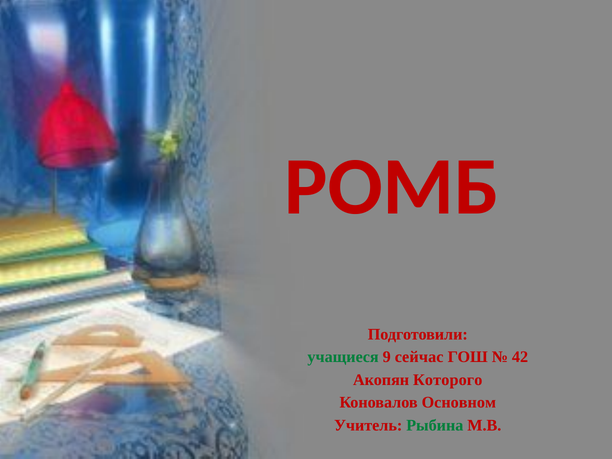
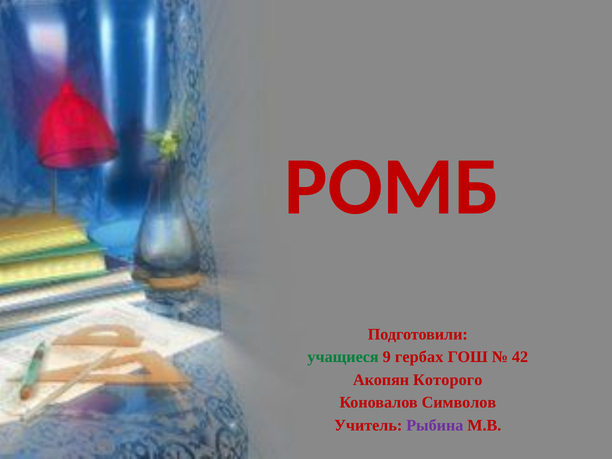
сейчас: сейчас -> гербах (419, 357)
Основном: Основном -> Символов (459, 403)
Рыбина colour: green -> purple (435, 425)
